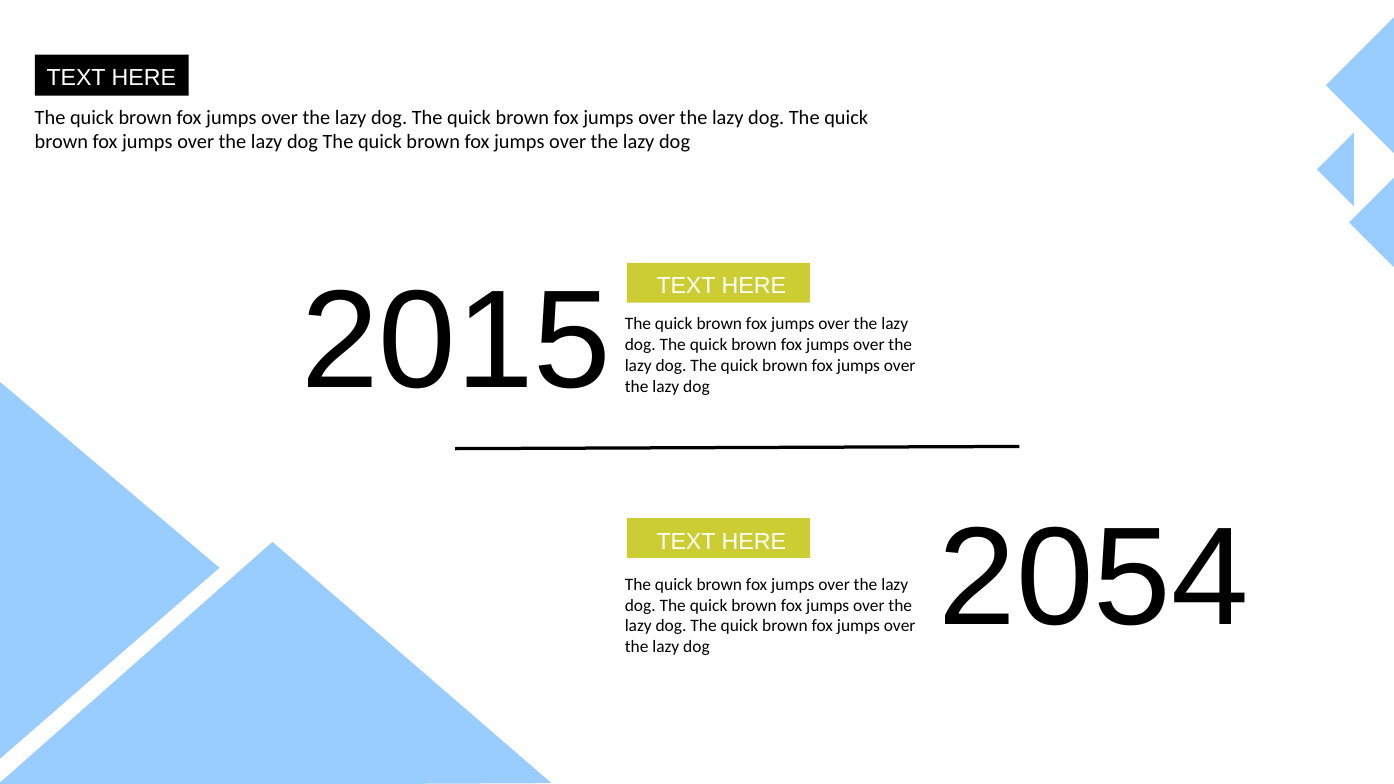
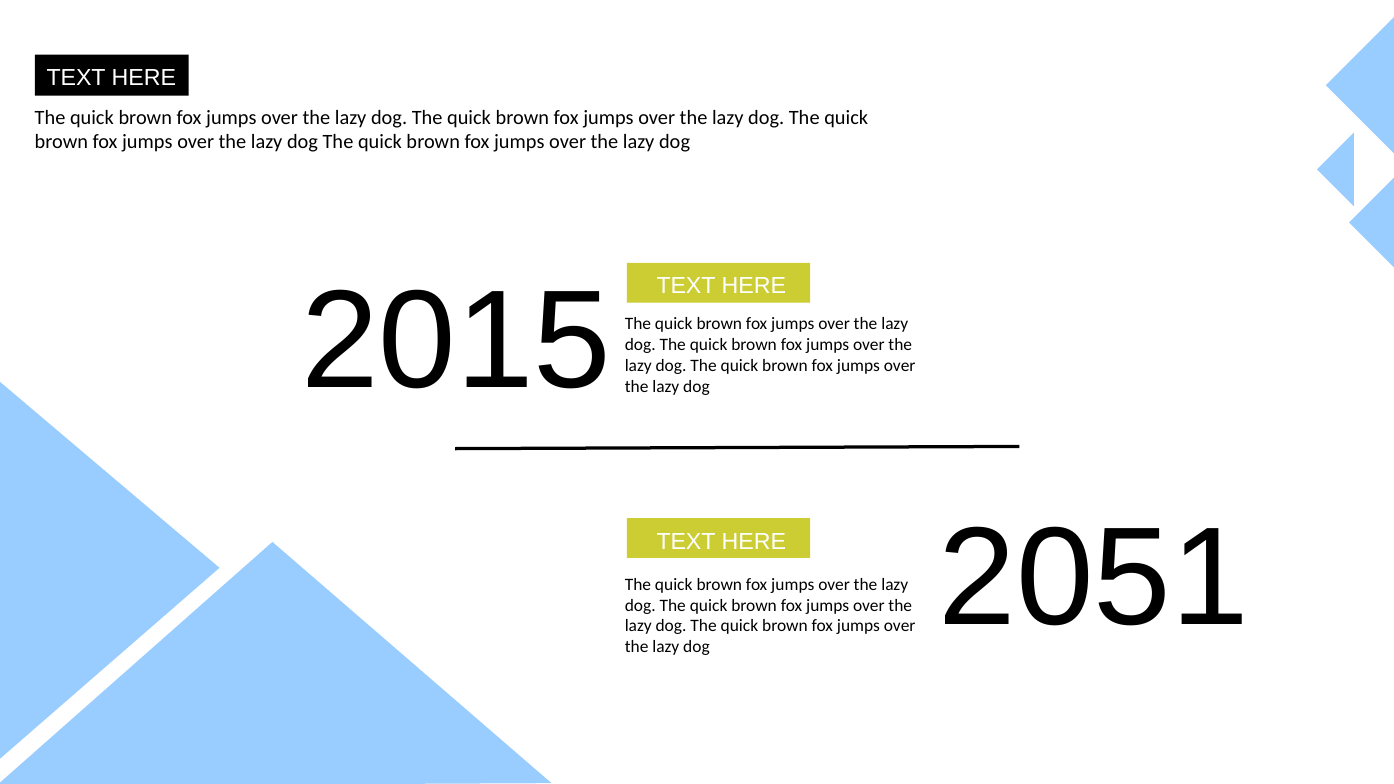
2054: 2054 -> 2051 (1094, 578)
